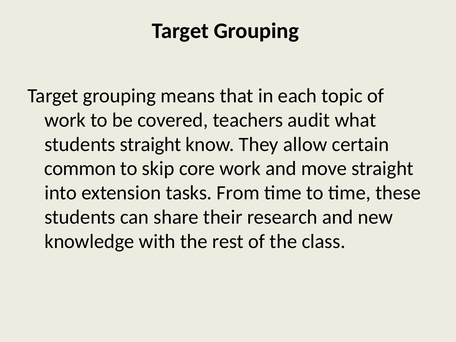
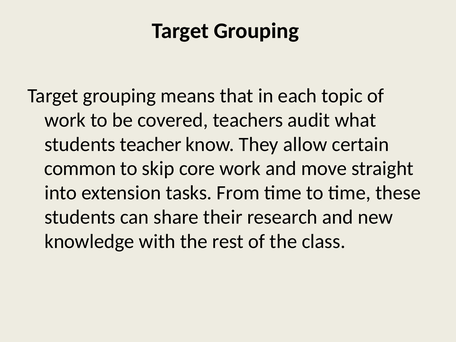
students straight: straight -> teacher (151, 144)
